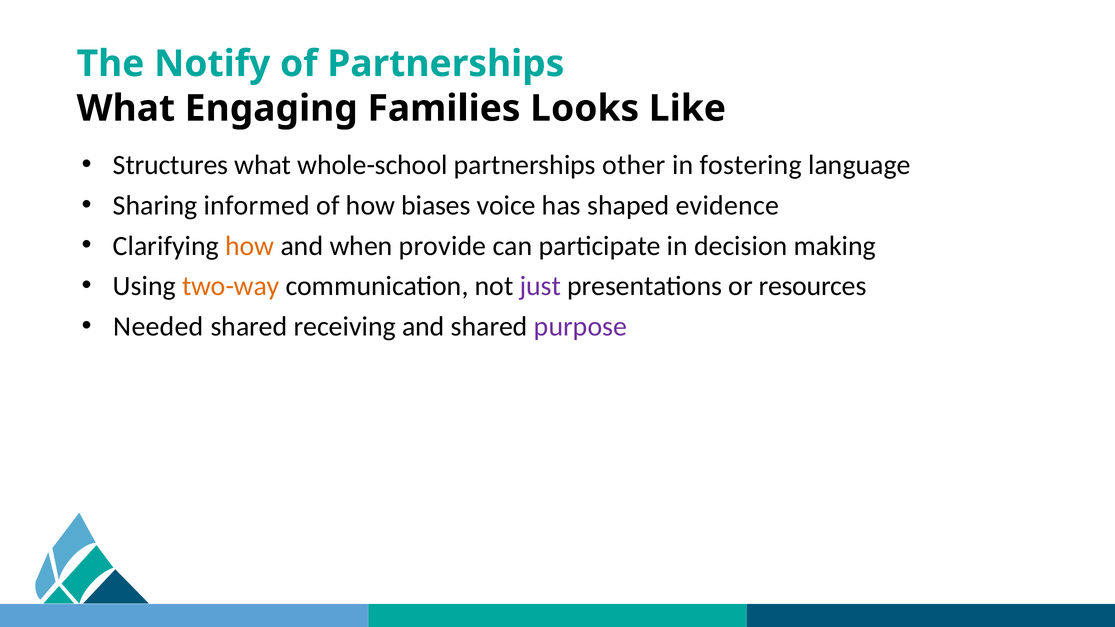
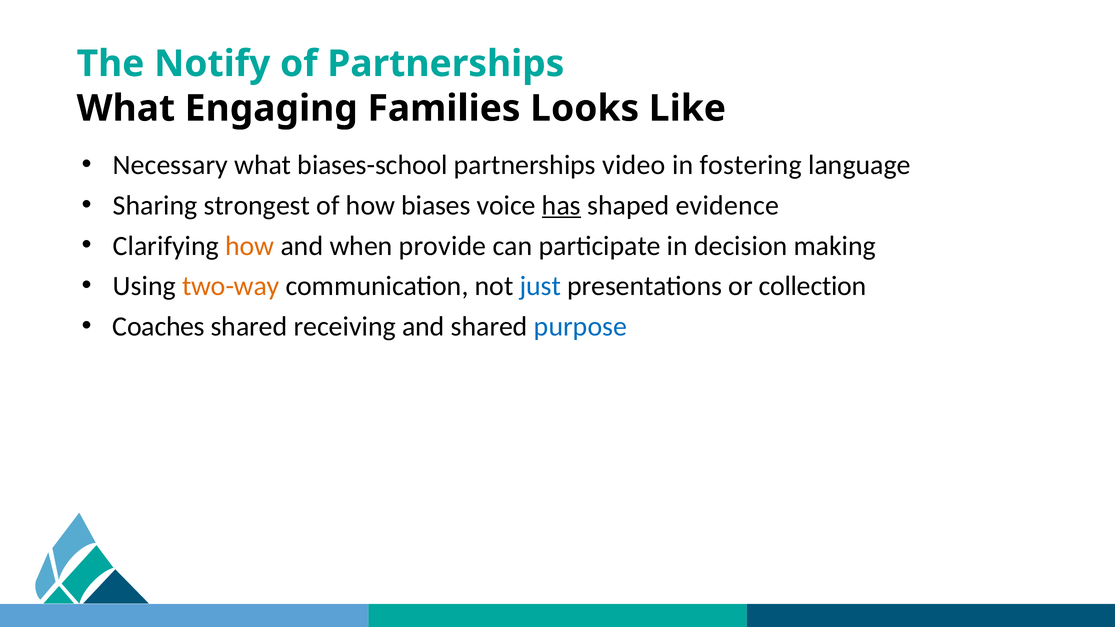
Structures: Structures -> Necessary (170, 165)
whole-school: whole-school -> biases-school (373, 165)
other: other -> video (634, 165)
informed: informed -> strongest (257, 205)
has underline: none -> present (561, 205)
just colour: purple -> blue (540, 286)
resources: resources -> collection (813, 286)
Needed: Needed -> Coaches (159, 327)
purpose colour: purple -> blue (580, 327)
